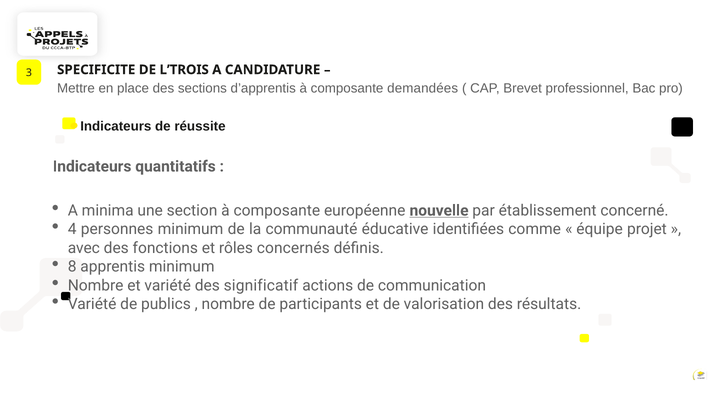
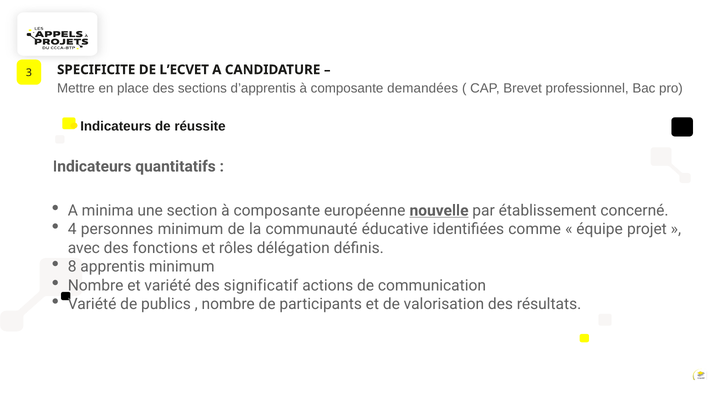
L’TROIS: L’TROIS -> L’ECVET (184, 70)
concernés: concernés -> délégation (293, 248)
